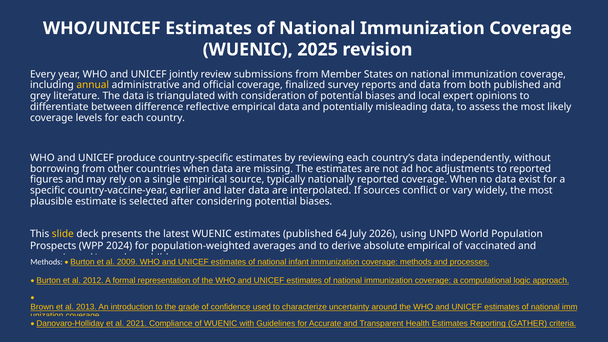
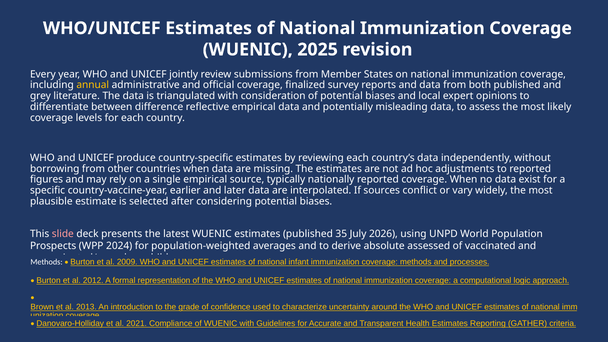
slide colour: yellow -> pink (63, 234)
64: 64 -> 35 (341, 234)
absolute empirical: empirical -> assessed (429, 246)
